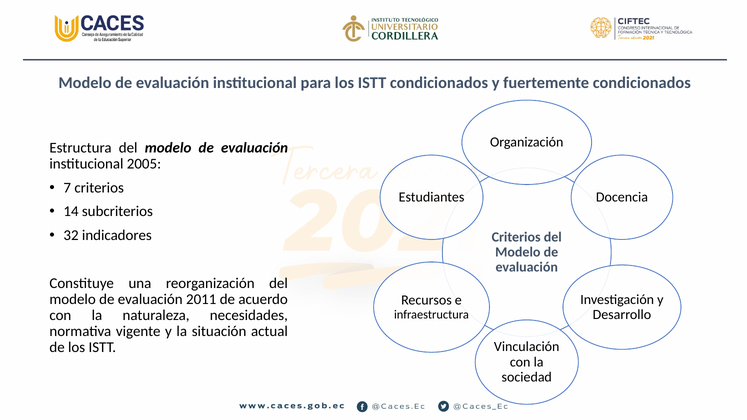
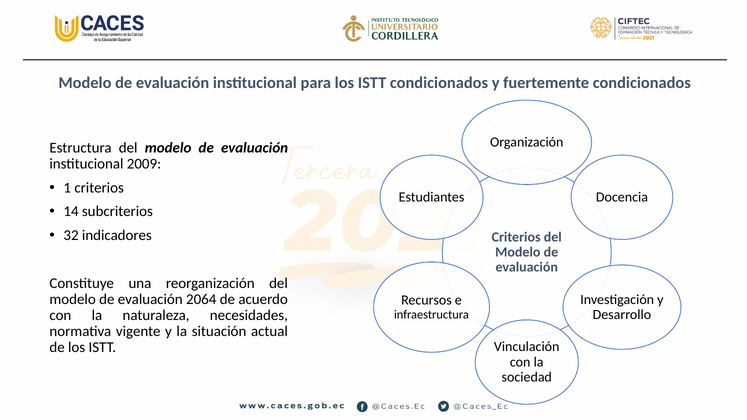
2005: 2005 -> 2009 (144, 164)
7: 7 -> 1 (67, 188)
2011: 2011 -> 2064 (201, 299)
